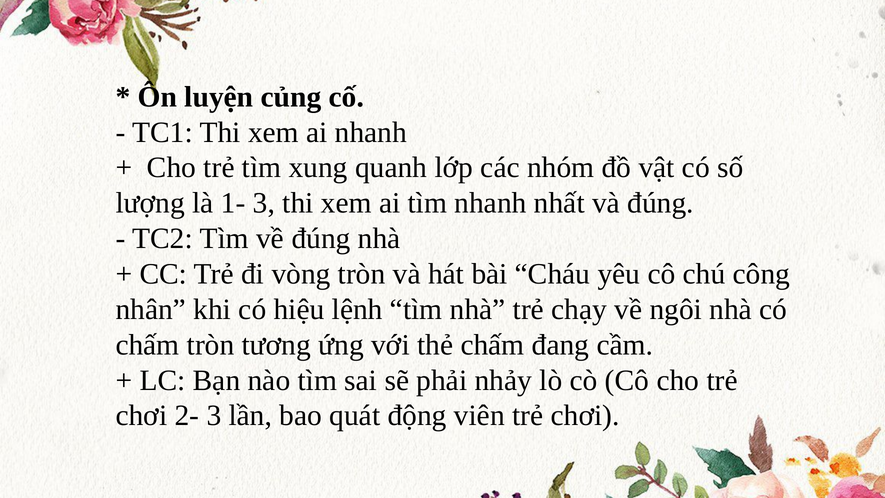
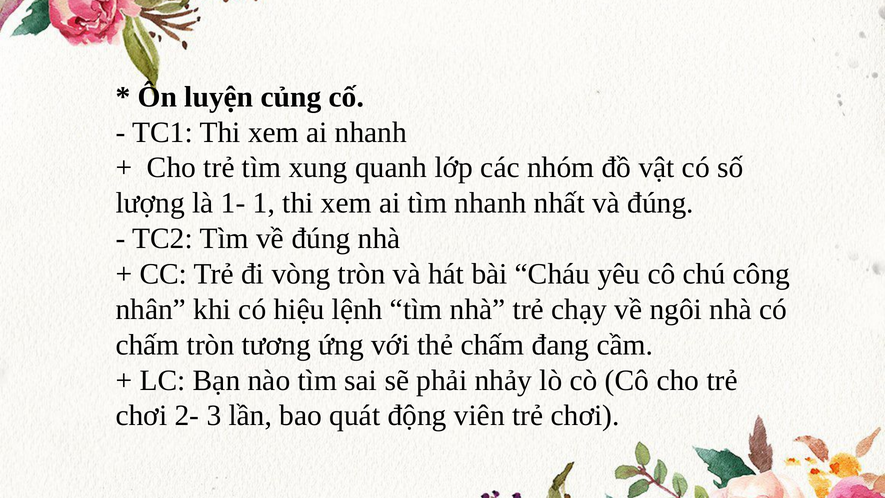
1- 3: 3 -> 1 (264, 203)
